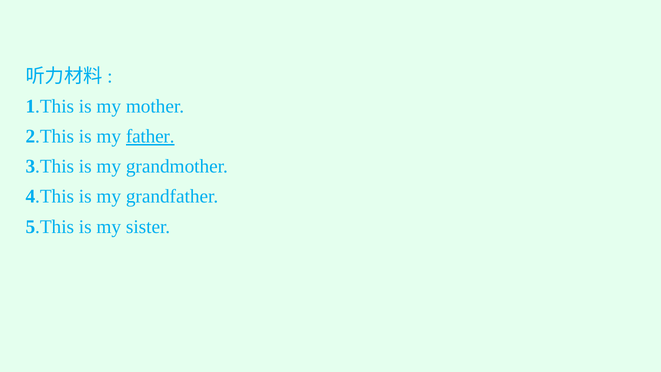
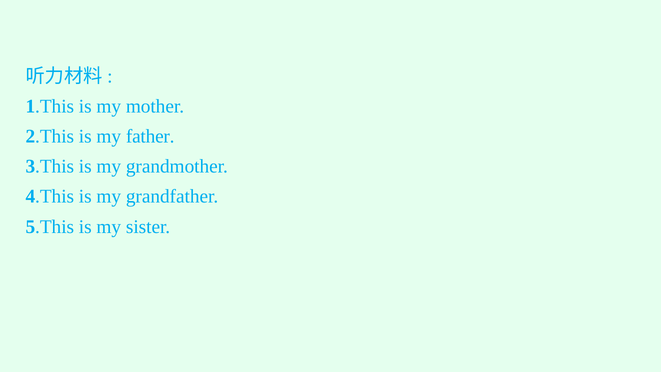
father underline: present -> none (150, 136)
